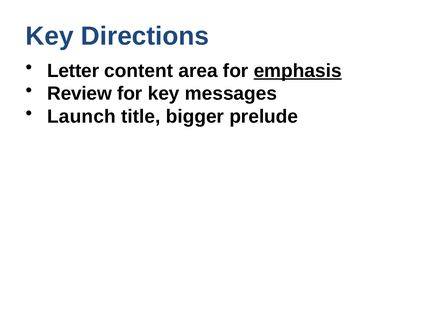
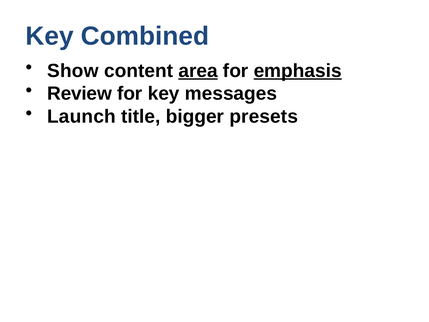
Directions: Directions -> Combined (145, 36)
Letter: Letter -> Show (73, 71)
area underline: none -> present (198, 71)
prelude: prelude -> presets (264, 116)
